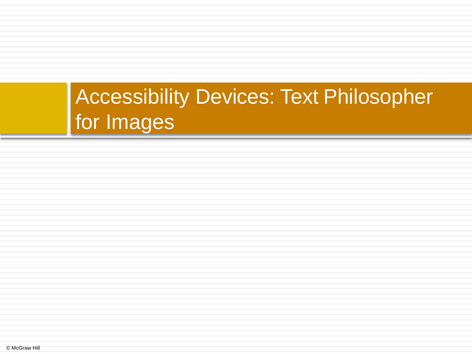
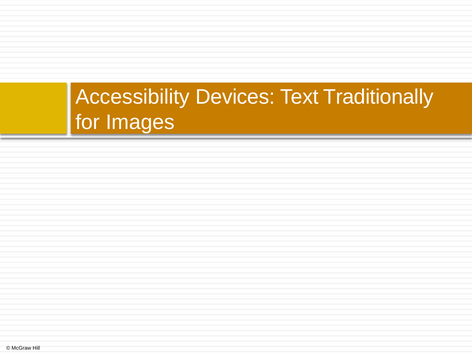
Philosopher: Philosopher -> Traditionally (378, 97)
